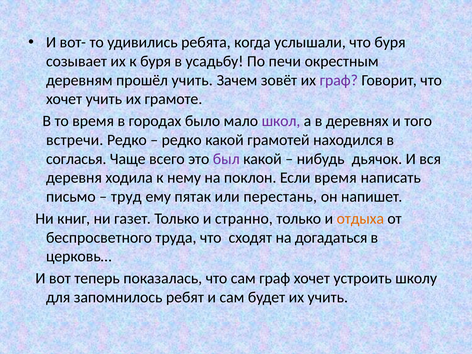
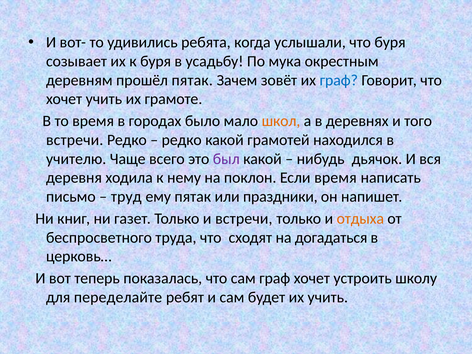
печи: печи -> мука (285, 61)
прошёл учить: учить -> пятак (192, 80)
граф colour: purple -> blue (339, 80)
школ colour: purple -> orange (281, 121)
согласья: согласья -> учителю (76, 159)
перестань: перестань -> праздники (280, 197)
и странно: странно -> встречи (244, 219)
запомнилось: запомнилось -> переделайте (118, 297)
